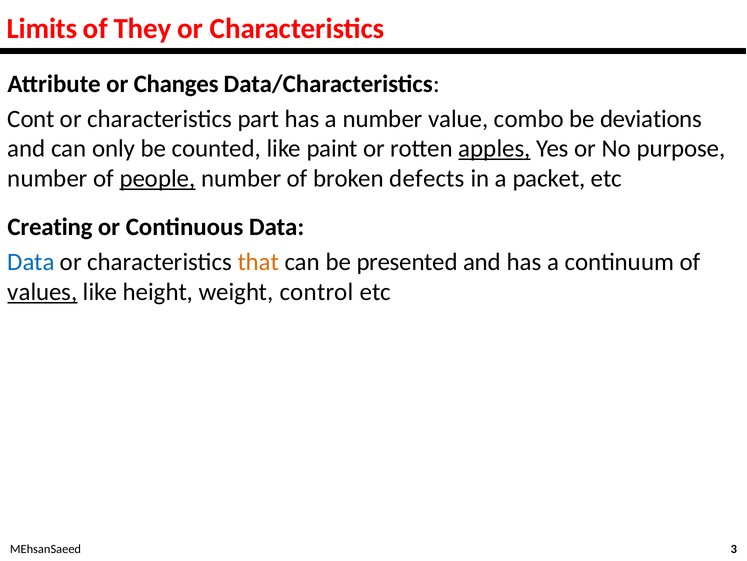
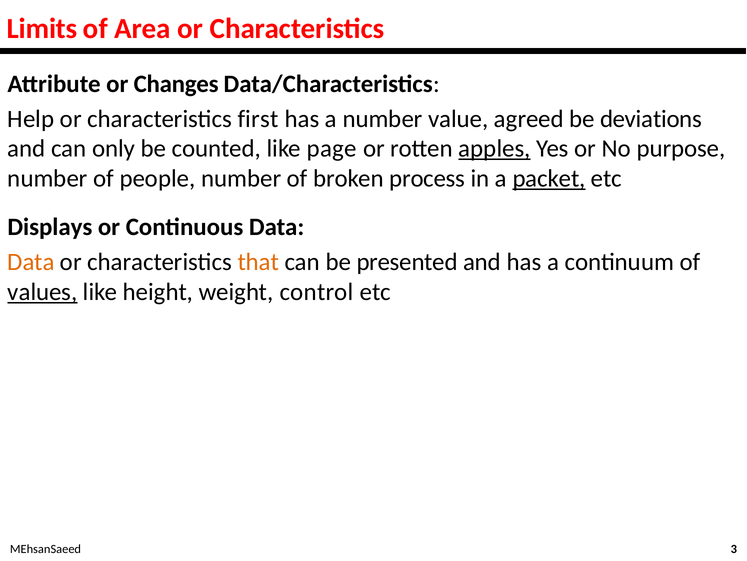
They: They -> Area (143, 28)
Cont: Cont -> Help (31, 119)
part: part -> first (258, 119)
combo: combo -> agreed (529, 119)
paint: paint -> page (332, 149)
people underline: present -> none (158, 178)
defects: defects -> process (427, 178)
packet underline: none -> present (549, 178)
Creating: Creating -> Displays (50, 227)
Data colour: blue -> orange (31, 262)
